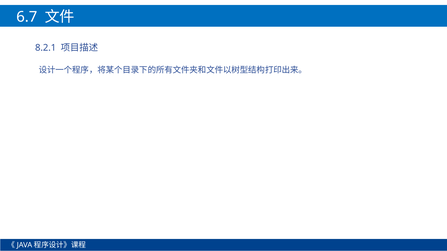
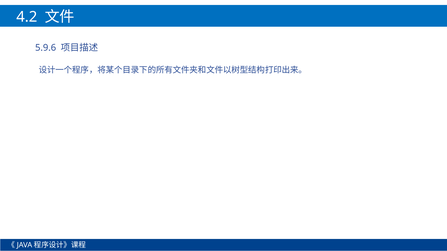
6.7: 6.7 -> 4.2 (27, 17)
8.2.1: 8.2.1 -> 5.9.6 (46, 48)
